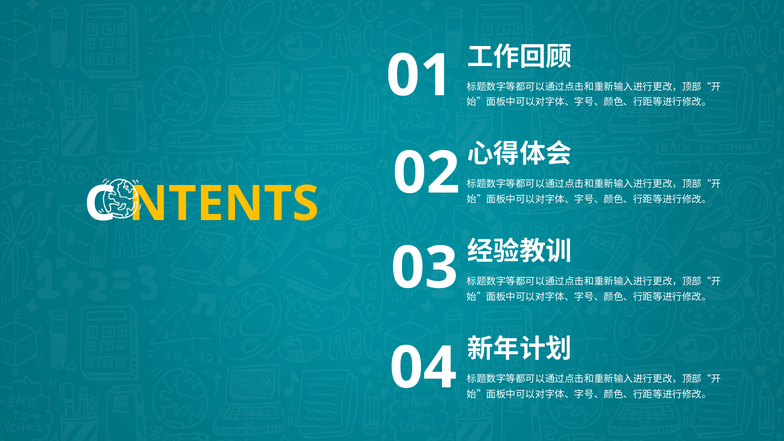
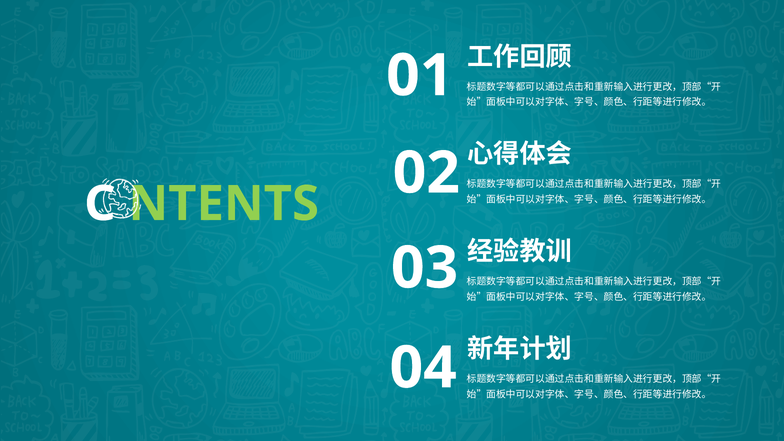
NTENTS colour: yellow -> light green (224, 204)
